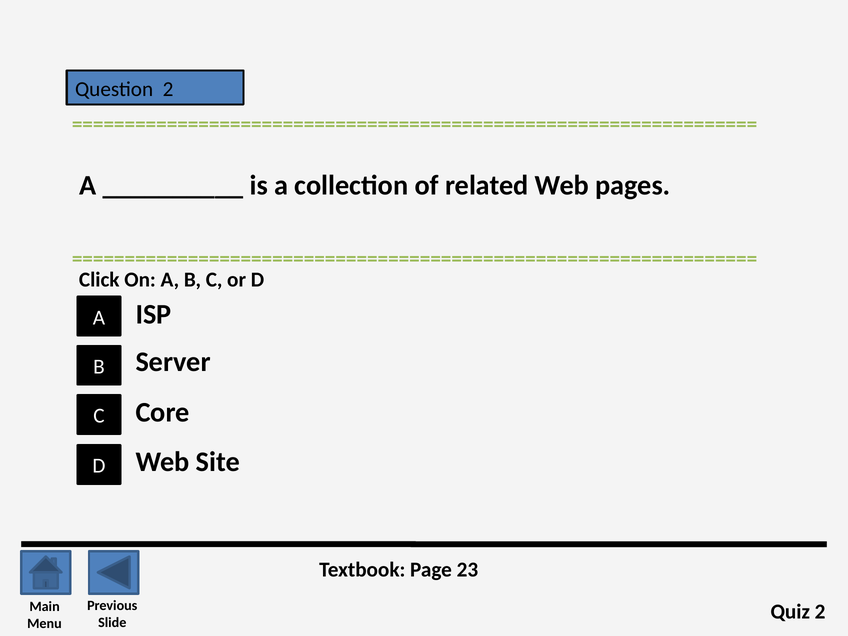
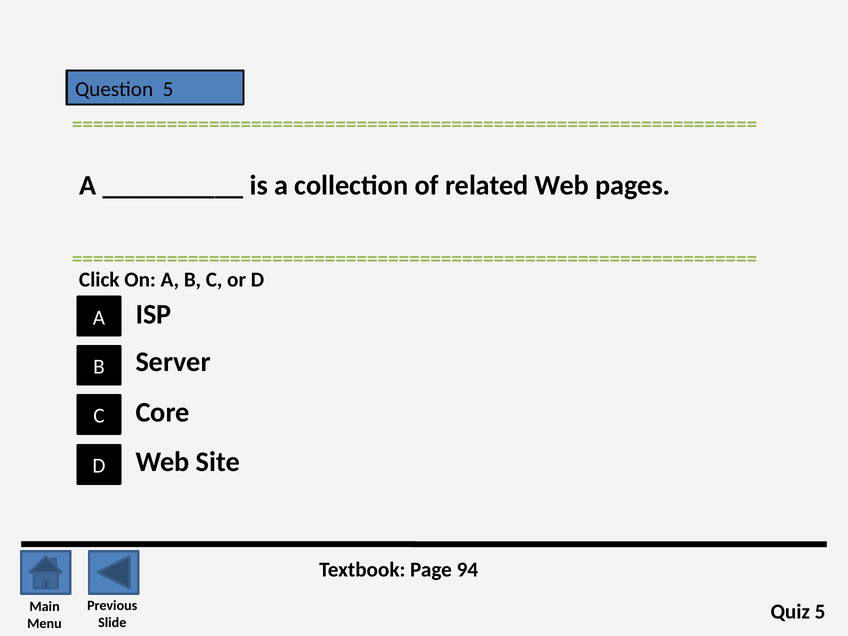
Question 2: 2 -> 5 (168, 89)
23: 23 -> 94 (467, 570)
Quiz 2: 2 -> 5 (820, 612)
